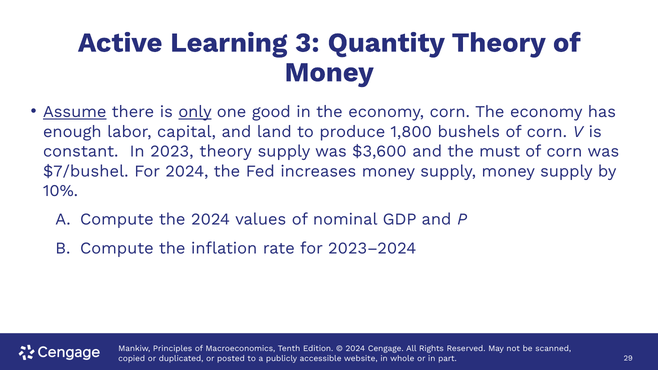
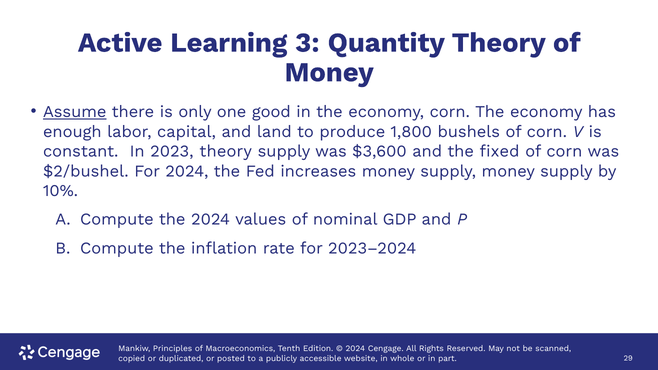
only underline: present -> none (195, 112)
must: must -> fixed (500, 151)
$7/bushel: $7/bushel -> $2/bushel (86, 171)
